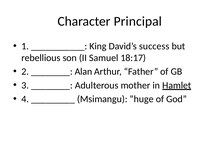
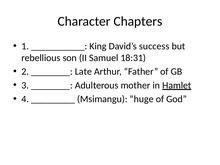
Principal: Principal -> Chapters (138, 21)
18:17: 18:17 -> 18:31 (133, 58)
Alan: Alan -> Late (83, 72)
